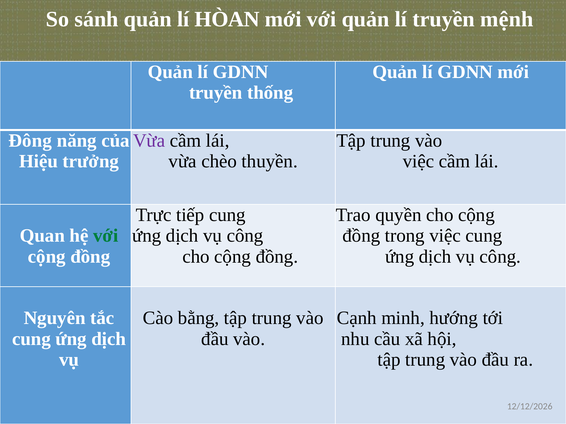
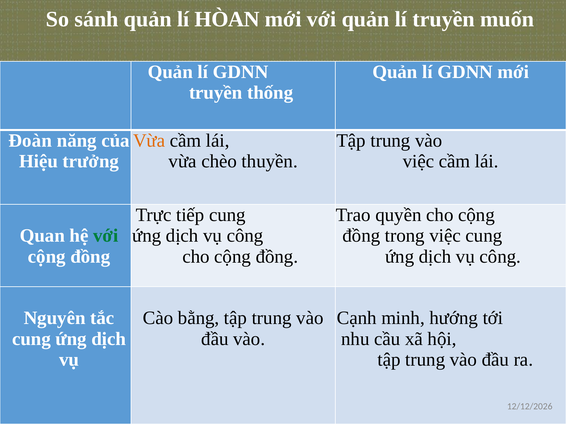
mệnh: mệnh -> muốn (507, 19)
Đông: Đông -> Đoàn (30, 141)
Vừa colour: purple -> orange (149, 141)
